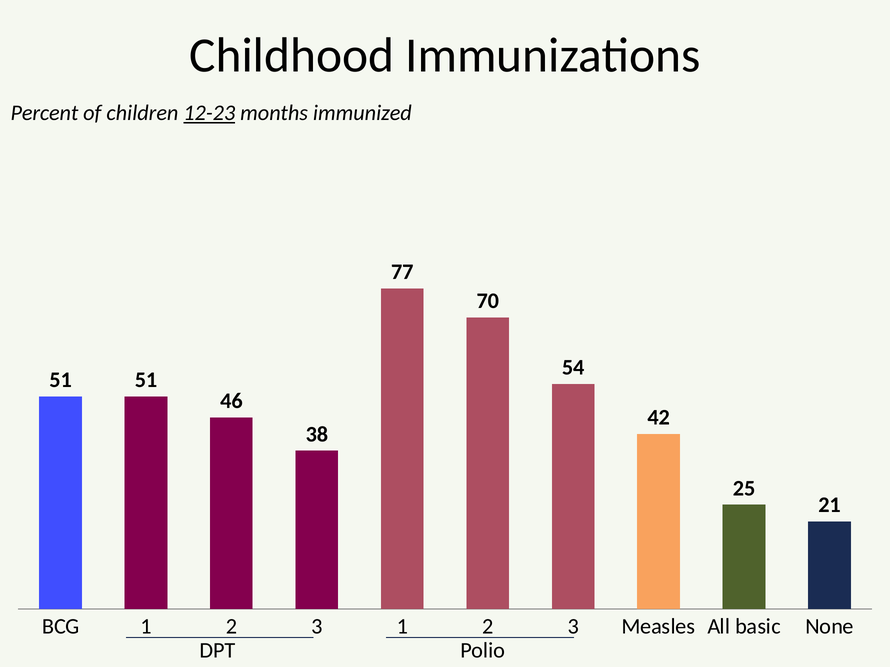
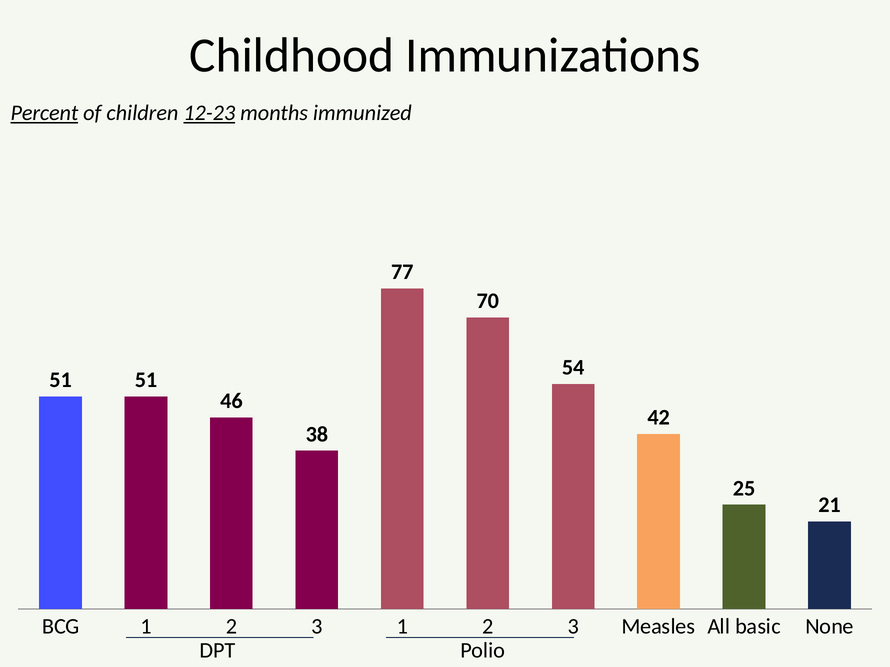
Percent underline: none -> present (44, 113)
